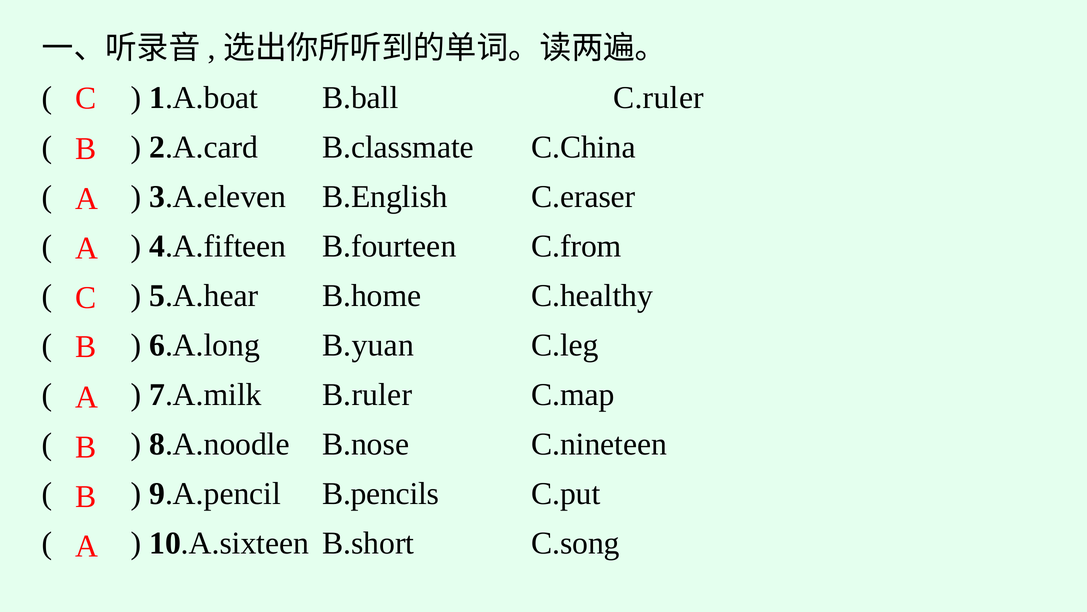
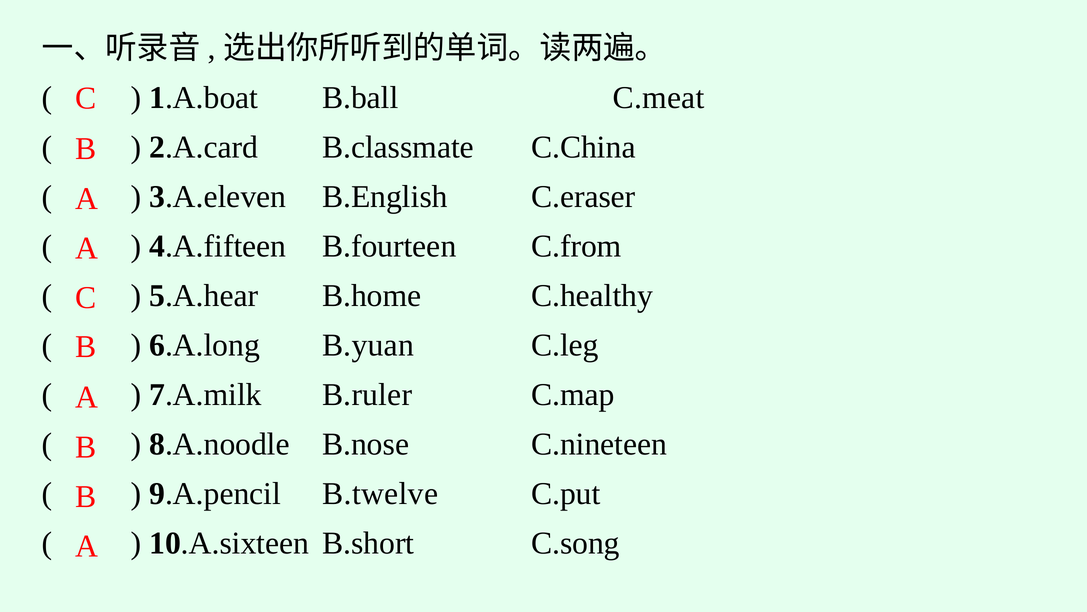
C.ruler: C.ruler -> C.meat (659, 98)
B.pencils: B.pencils -> B.twelve (380, 493)
